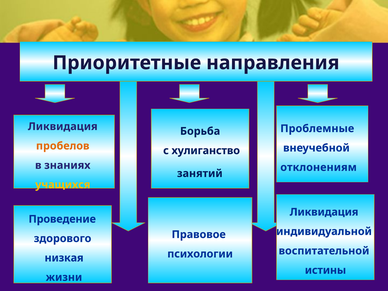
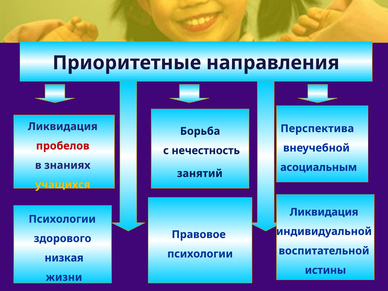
Проблемные: Проблемные -> Перспектива (317, 129)
пробелов colour: orange -> red (63, 146)
хулиганство: хулиганство -> нечестность (206, 151)
отклонениям: отклонениям -> асоциальным (319, 167)
Проведение: Проведение -> Психологии (62, 219)
